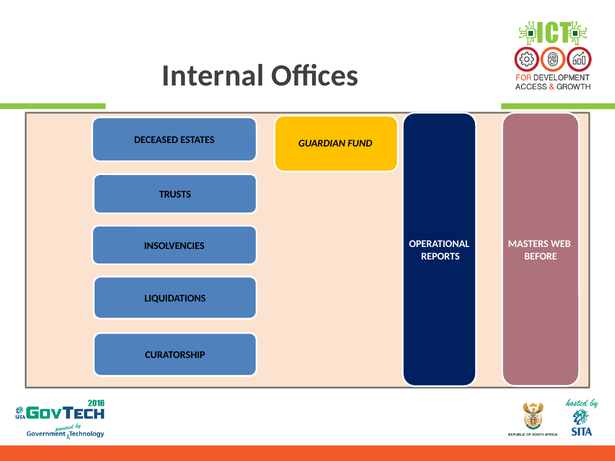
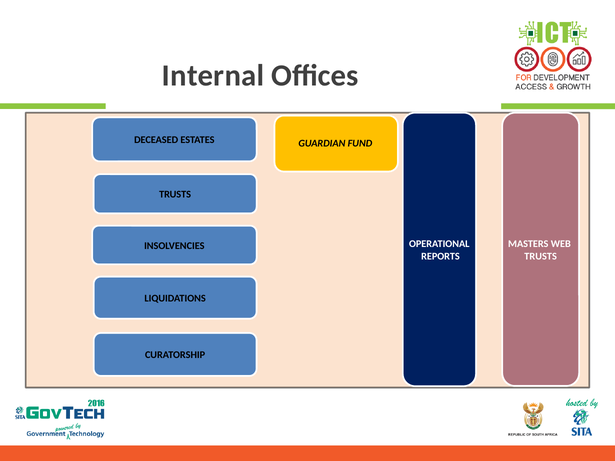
BEFORE: BEFORE -> TRUSTS (541, 256)
